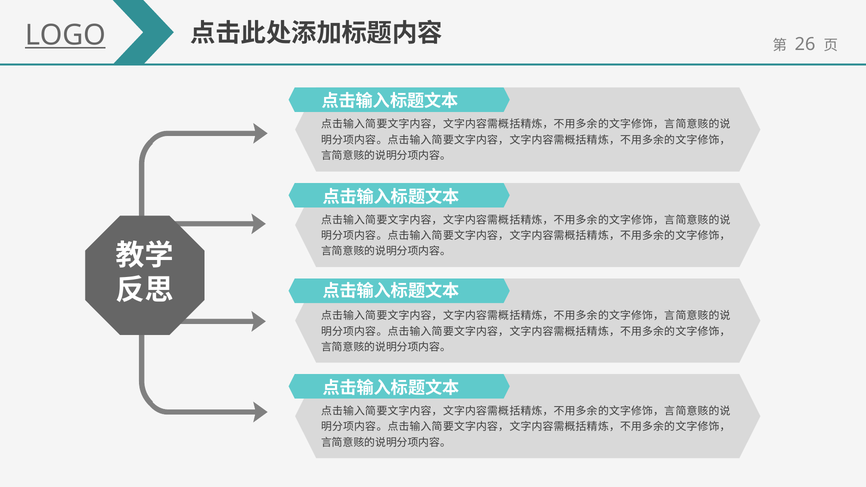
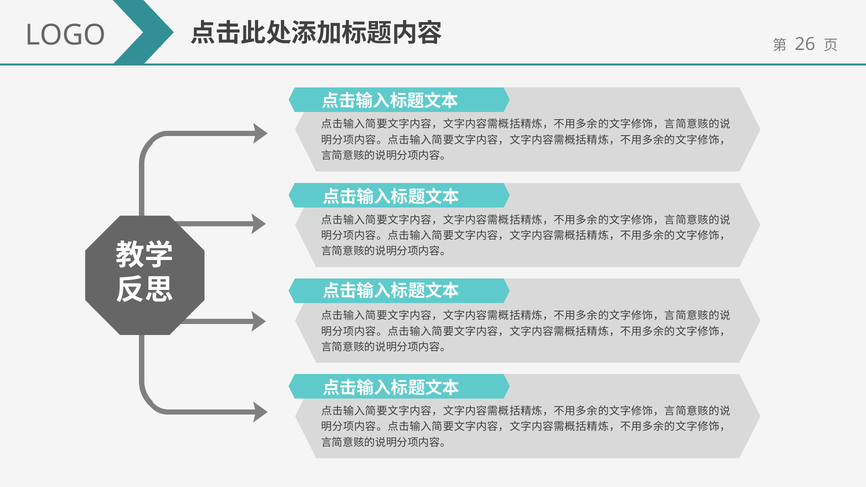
LOGO underline: present -> none (65, 35)
